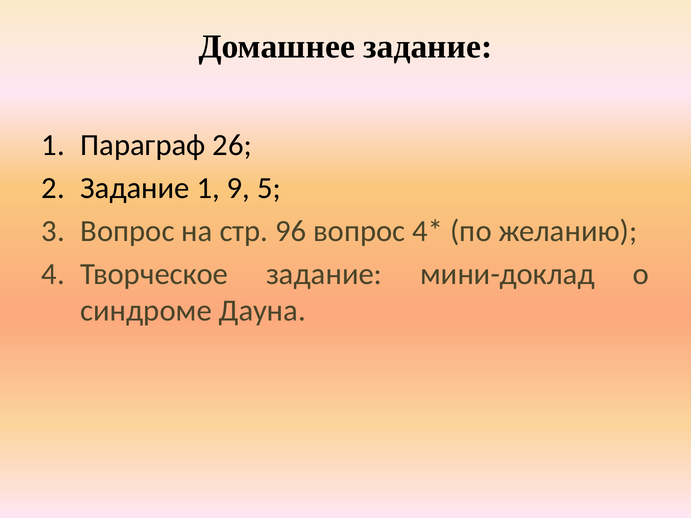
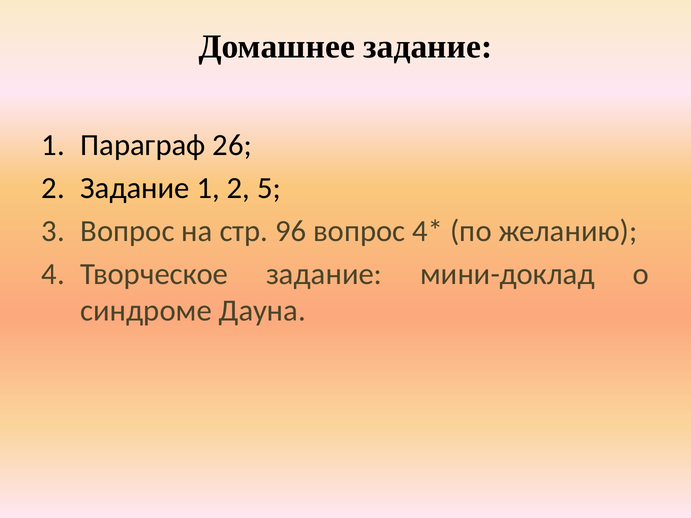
1 9: 9 -> 2 (238, 188)
